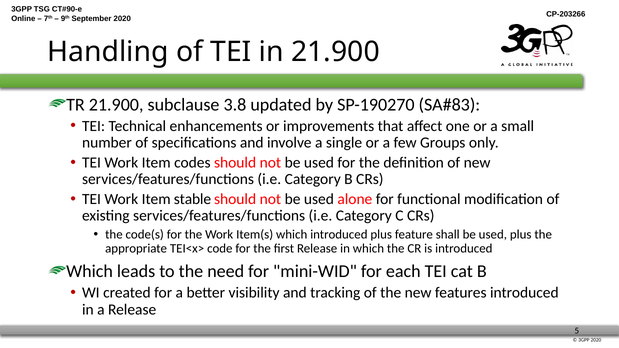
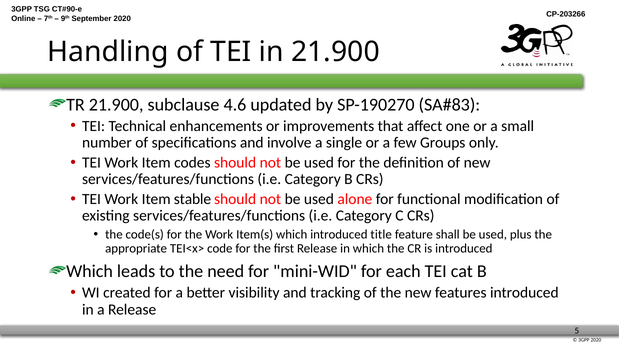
3.8: 3.8 -> 4.6 (235, 105)
introduced plus: plus -> title (381, 234)
